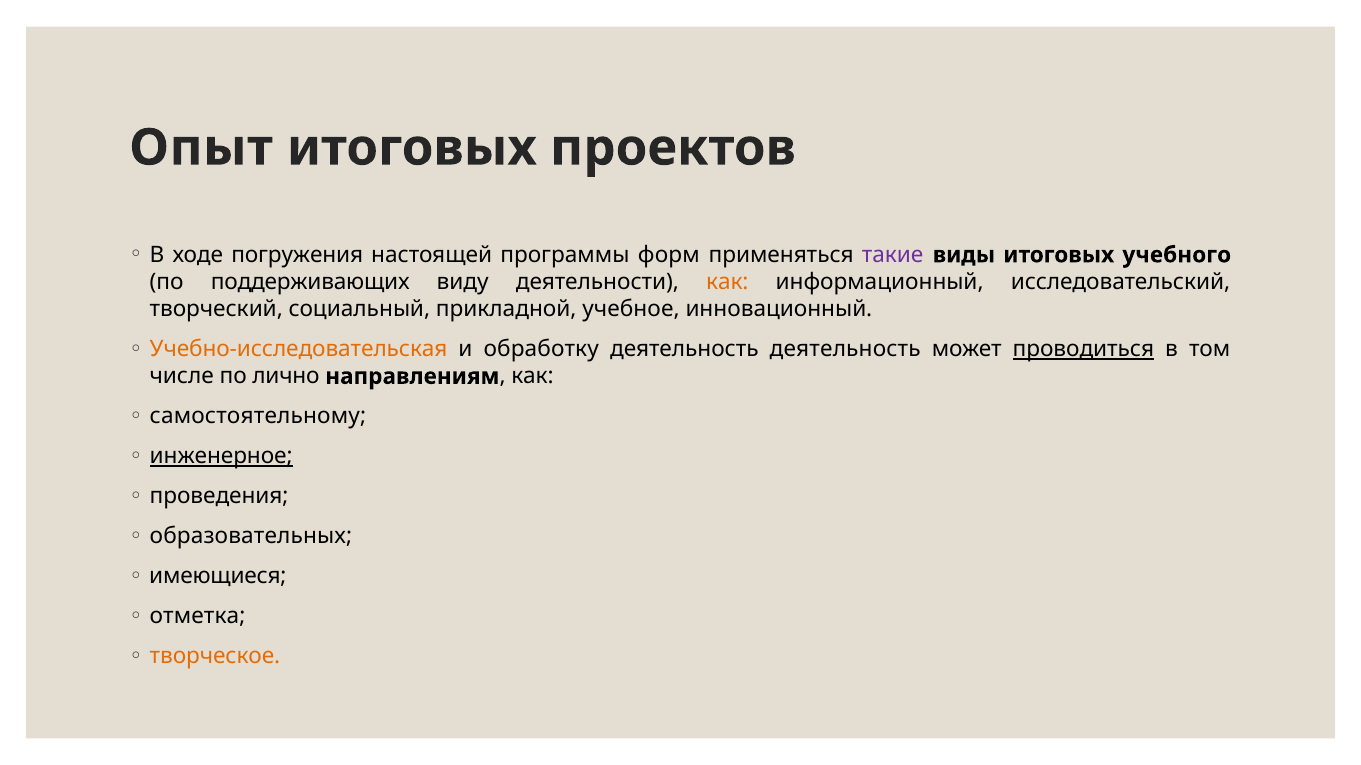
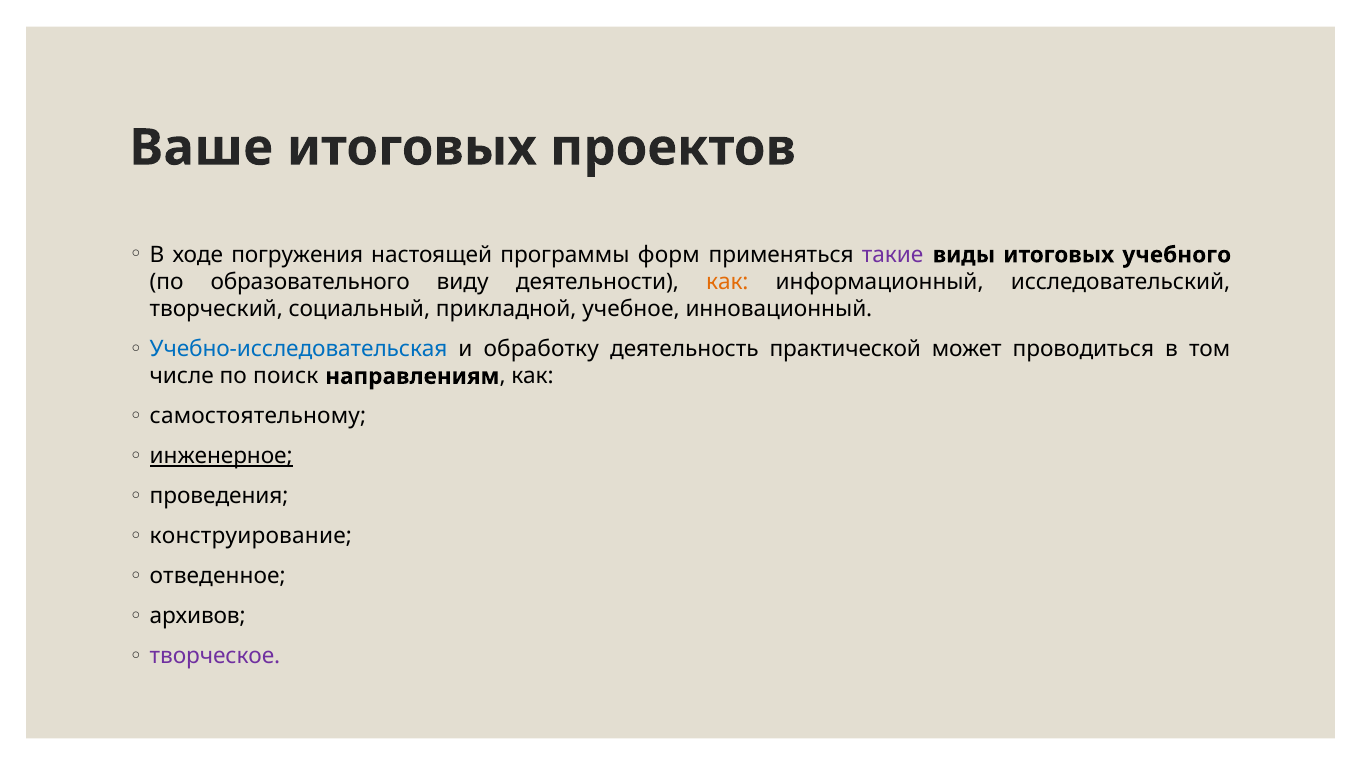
Опыт: Опыт -> Ваше (201, 148)
поддерживающих: поддерживающих -> образовательного (310, 282)
Учебно-исследовательская colour: orange -> blue (299, 349)
деятельность деятельность: деятельность -> практической (845, 349)
проводиться underline: present -> none (1083, 349)
лично: лично -> поиск (286, 377)
образовательных: образовательных -> конструирование (251, 537)
имеющиеся: имеющиеся -> отведенное (218, 577)
отметка: отметка -> архивов (198, 617)
творческое colour: orange -> purple (215, 657)
